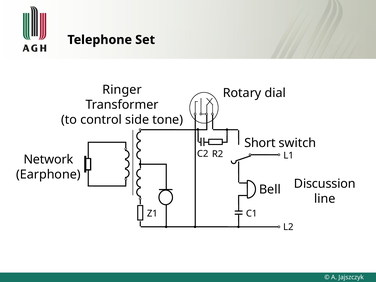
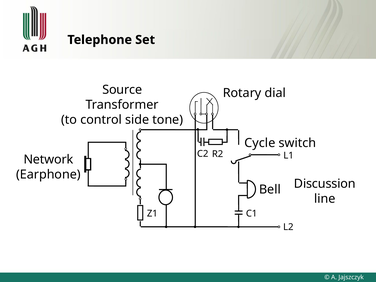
Ringer: Ringer -> Source (122, 90)
Short: Short -> Cycle (260, 143)
